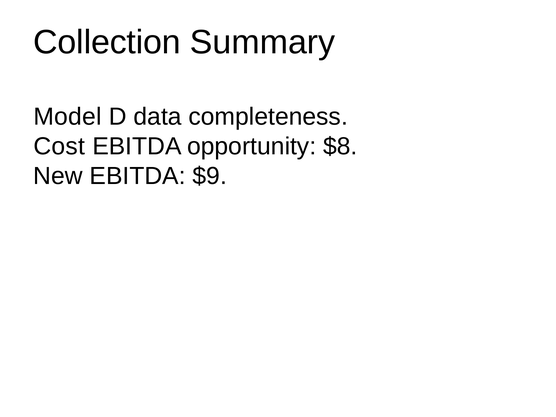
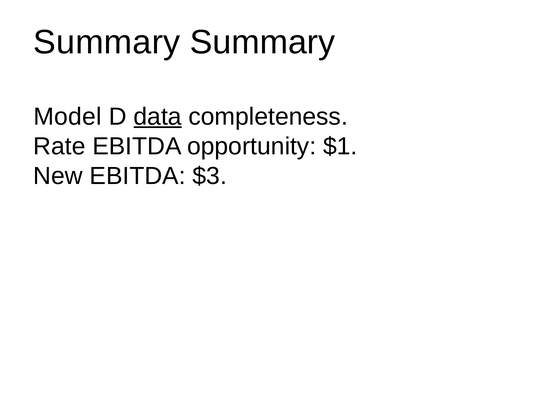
Collection: Collection -> Summary (107, 42)
data underline: none -> present (158, 117)
Cost: Cost -> Rate (59, 146)
$8: $8 -> $1 (340, 146)
$9: $9 -> $3 (210, 176)
